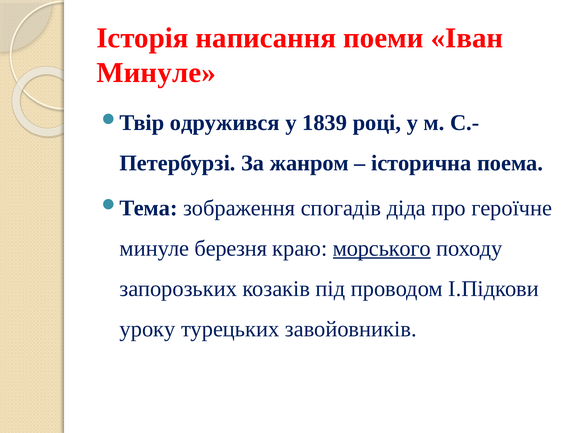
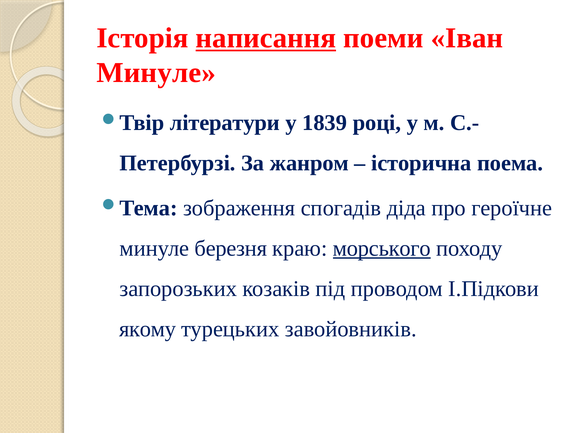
написання underline: none -> present (266, 38)
одружився: одружився -> літератури (225, 123)
уроку: уроку -> якому (148, 330)
